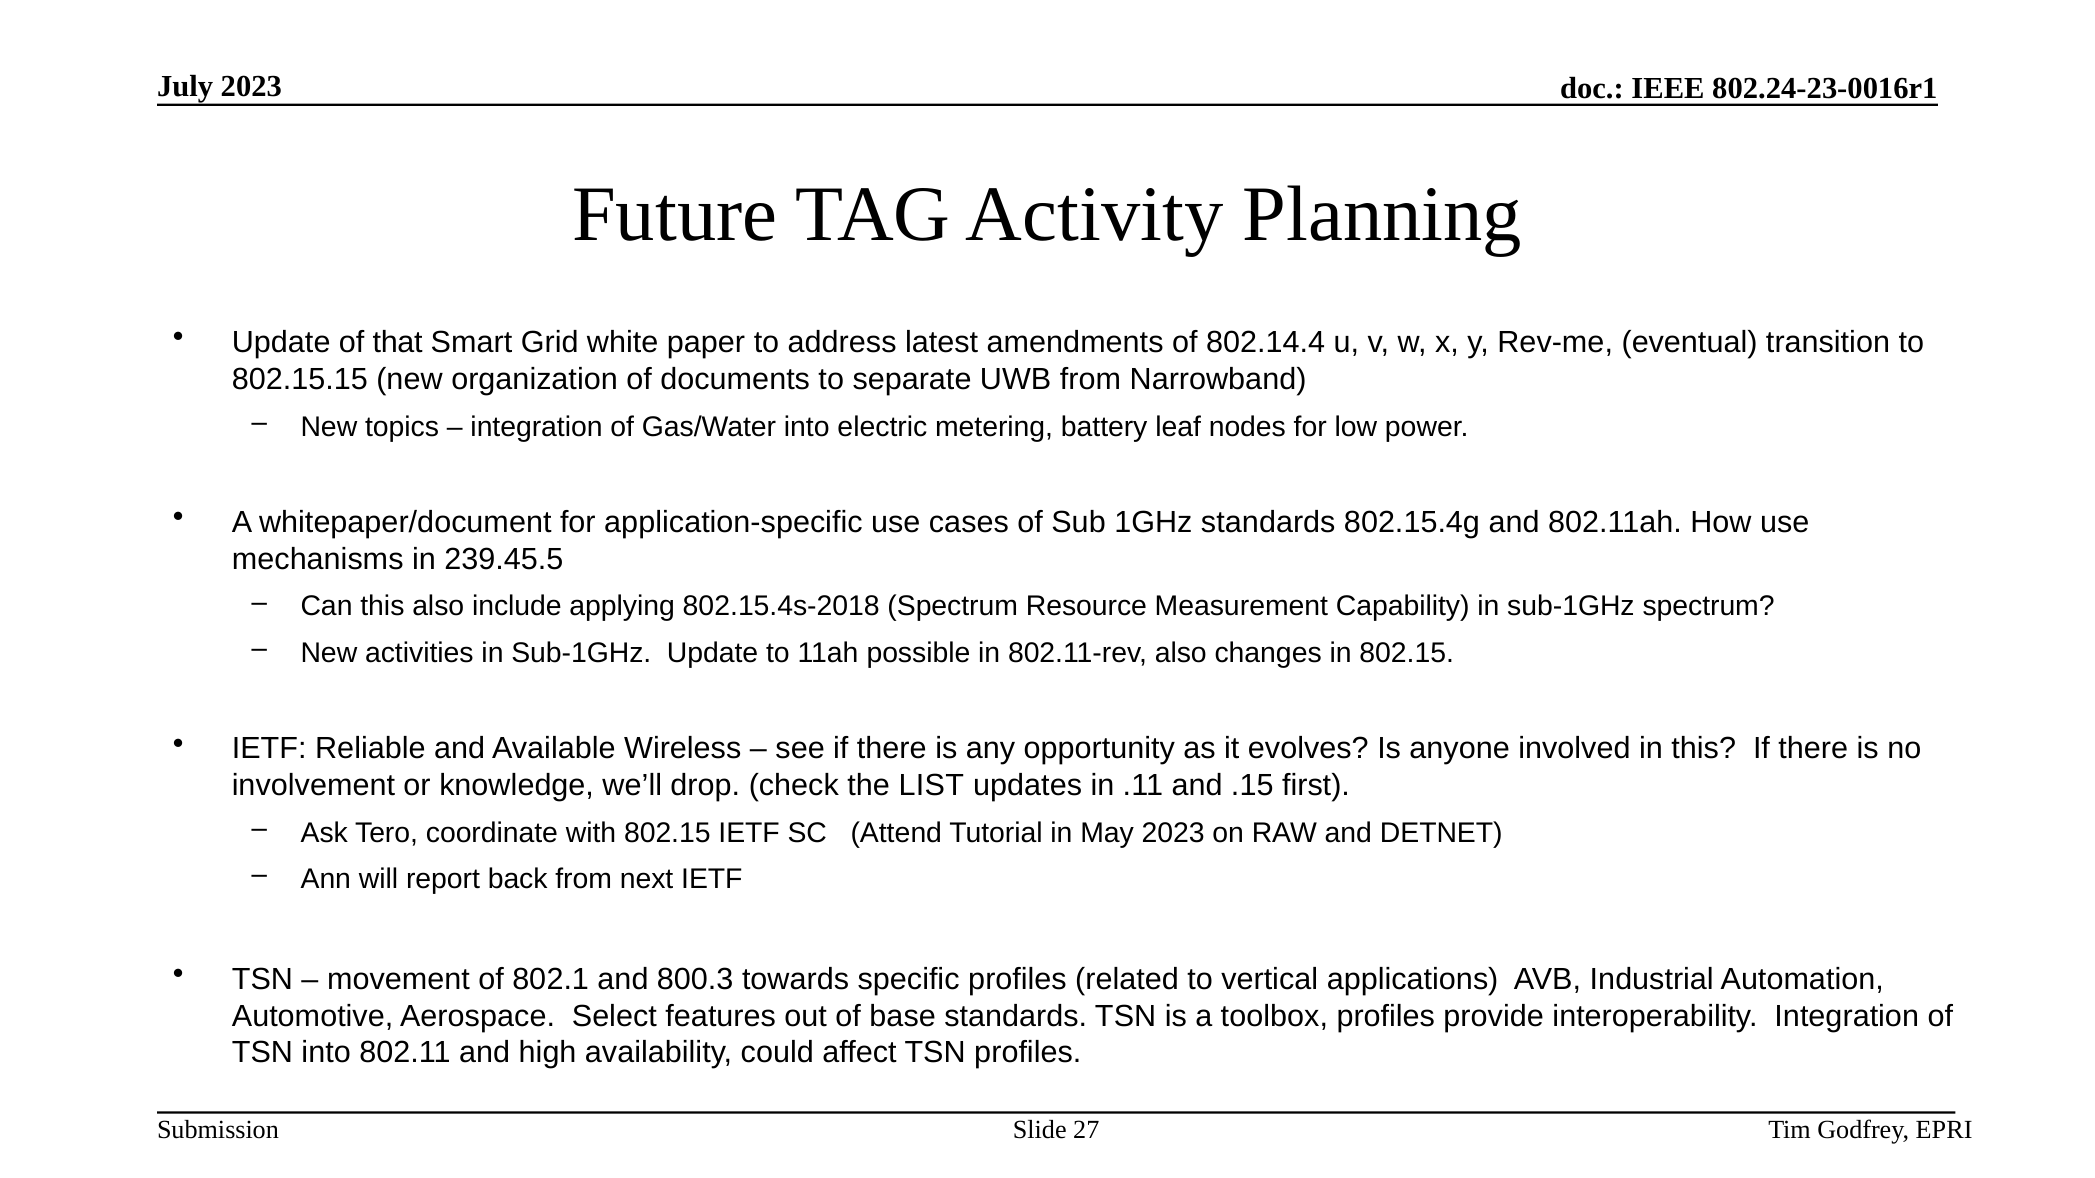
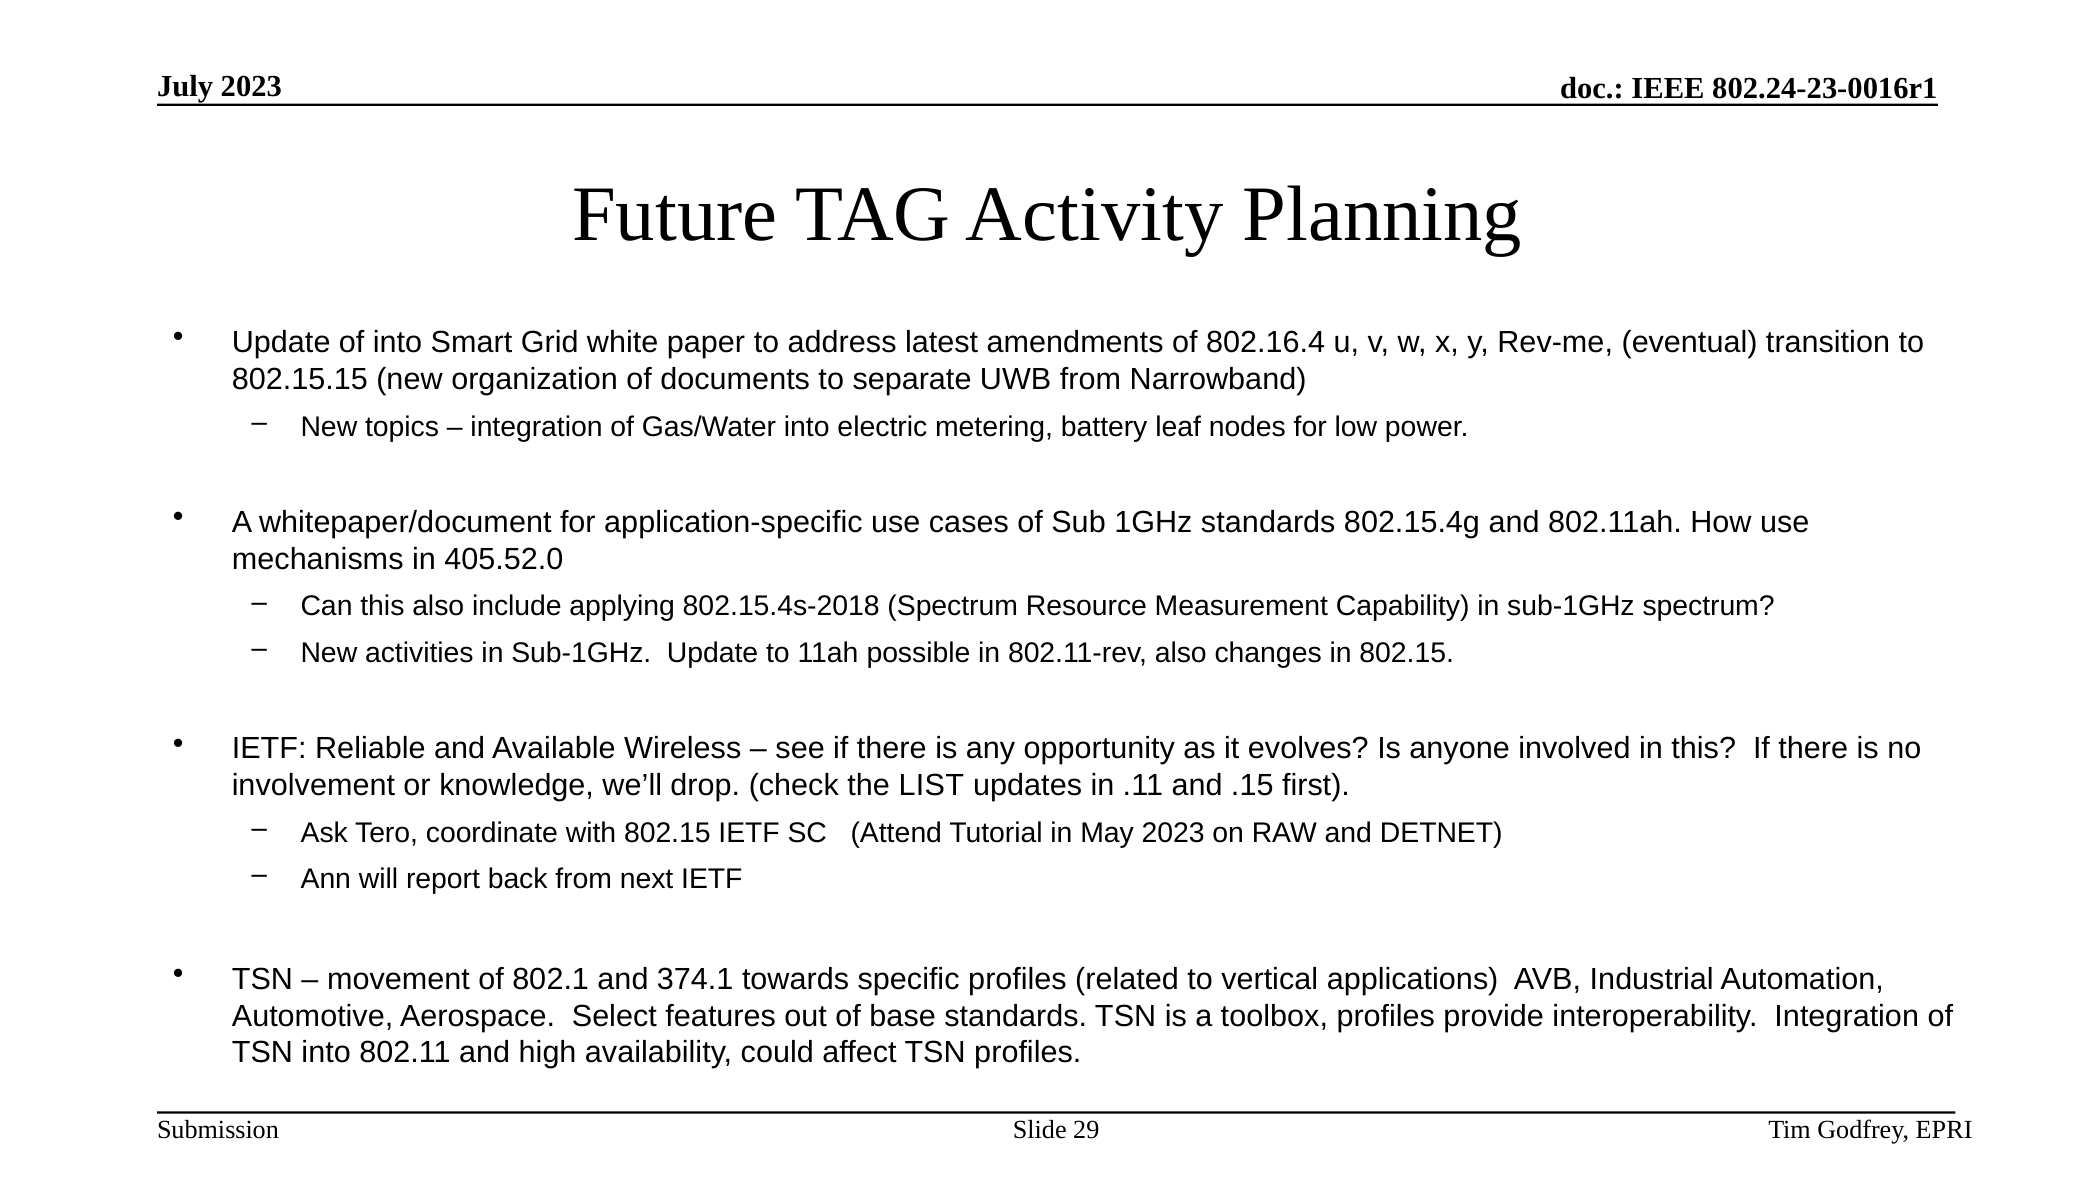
of that: that -> into (397, 343)
802.14.4: 802.14.4 -> 802.16.4 (1266, 343)
239.45.5: 239.45.5 -> 405.52.0 (504, 559)
800.3: 800.3 -> 374.1 (695, 980)
27: 27 -> 29 (1086, 1130)
